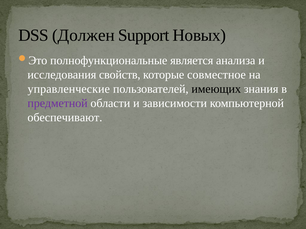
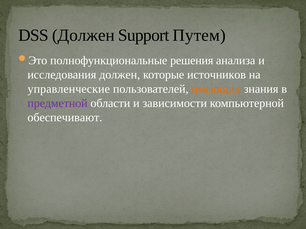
Новых: Новых -> Путем (199, 35)
является: является -> решения (192, 60)
исследования свойств: свойств -> должен (120, 75)
совместное: совместное -> источников (217, 75)
имеющих colour: black -> orange (216, 89)
